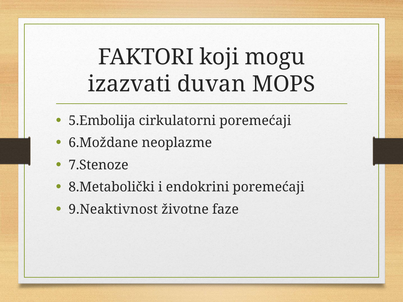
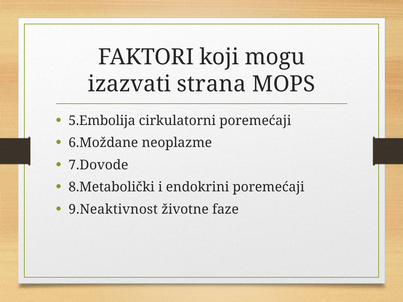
duvan: duvan -> strana (211, 84)
7.Stenoze: 7.Stenoze -> 7.Dovode (98, 165)
